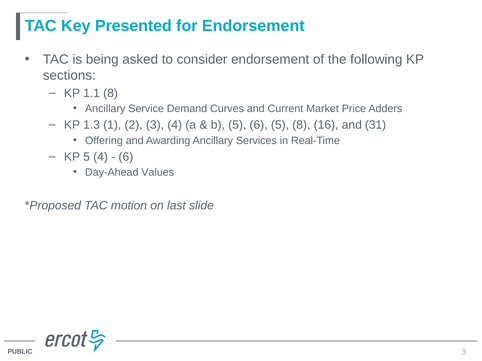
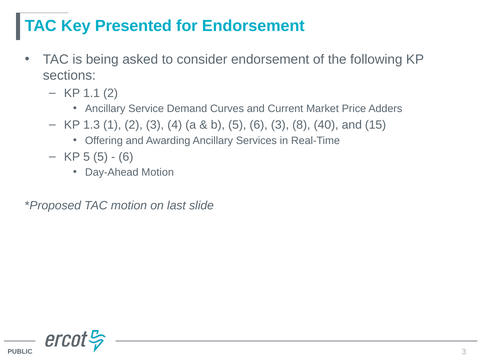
1.1 8: 8 -> 2 (111, 93)
6 5: 5 -> 3 (280, 125)
16: 16 -> 40 (326, 125)
31: 31 -> 15 (376, 125)
5 4: 4 -> 5 (101, 157)
Day-Ahead Values: Values -> Motion (158, 173)
